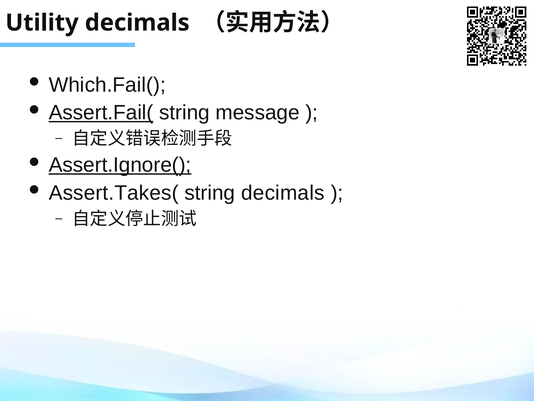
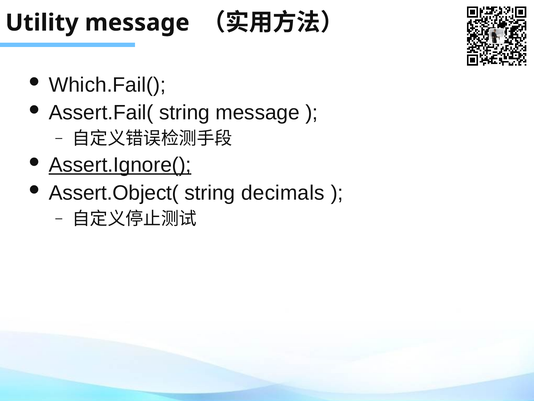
Utility decimals: decimals -> message (137, 23)
Assert.Fail( underline: present -> none (101, 113)
Assert.Takes(: Assert.Takes( -> Assert.Object( (114, 193)
